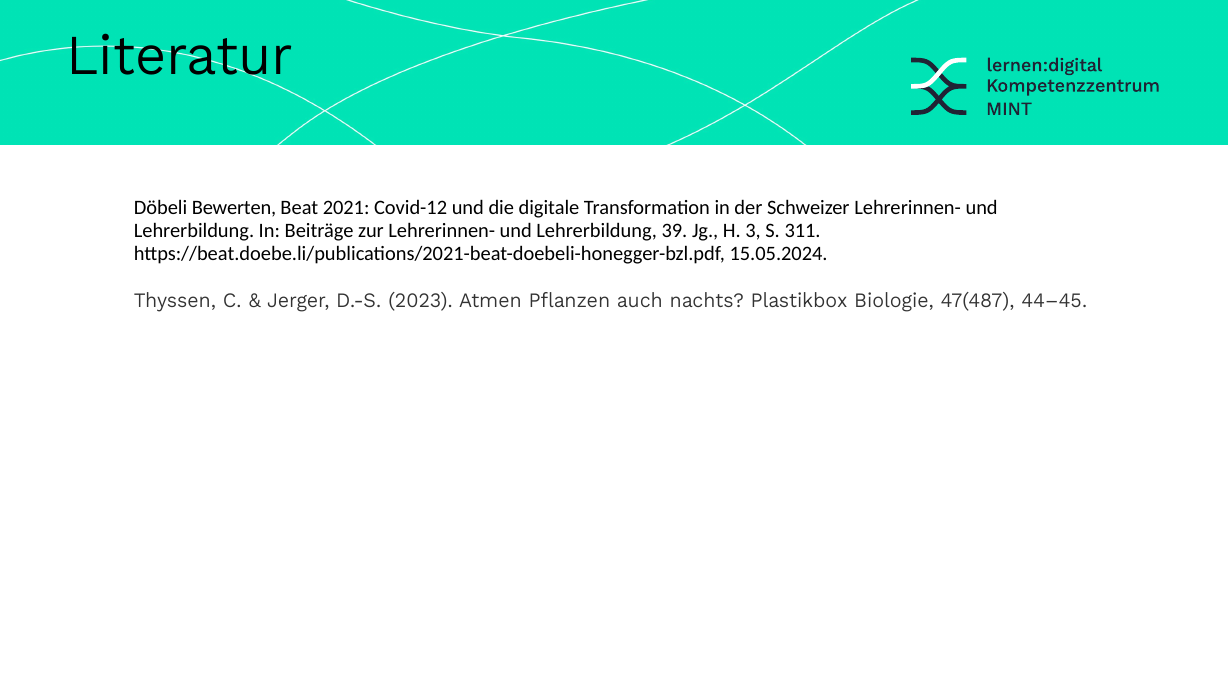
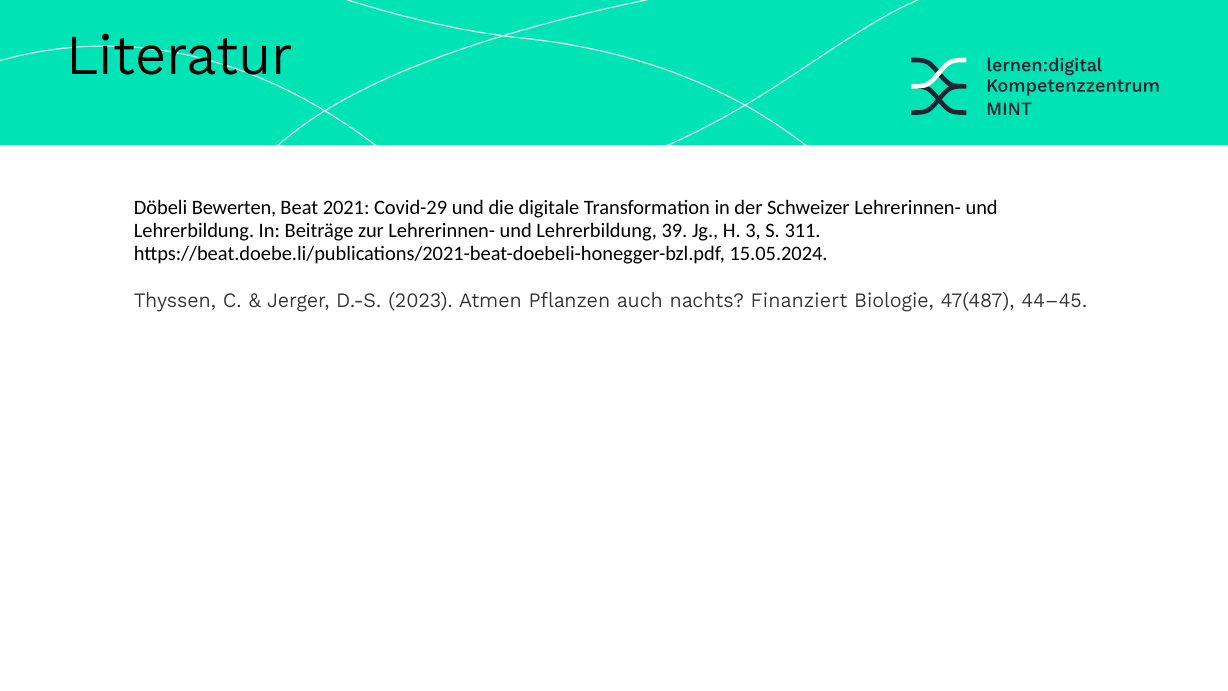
Covid-12: Covid-12 -> Covid-29 (411, 208)
Plastikbox: Plastikbox -> Finanziert (799, 300)
